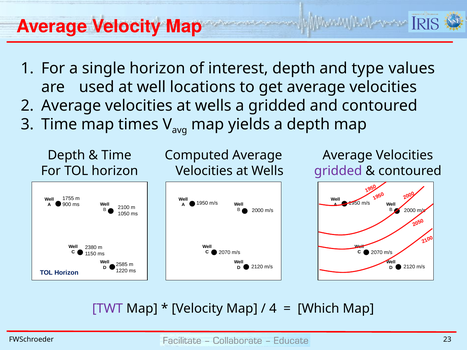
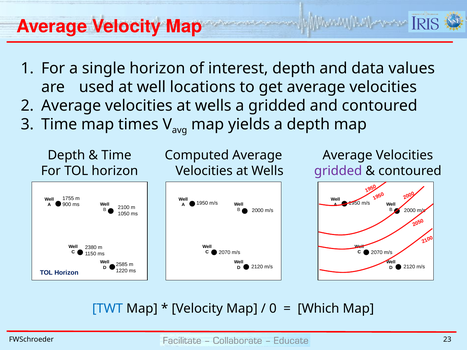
type: type -> data (368, 68)
TWT colour: purple -> blue (108, 309)
4: 4 -> 0 (273, 309)
